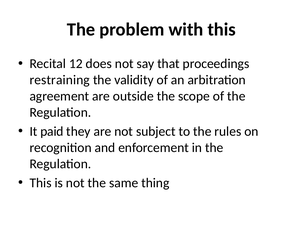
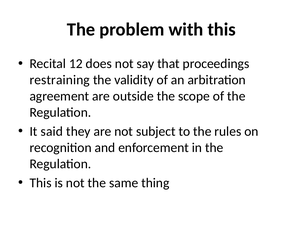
paid: paid -> said (52, 131)
